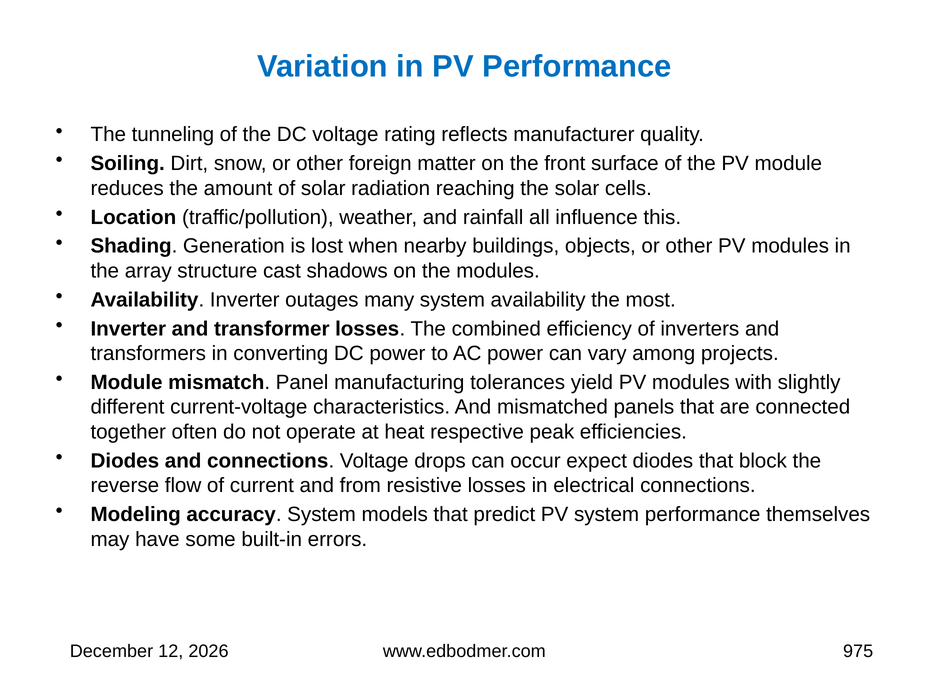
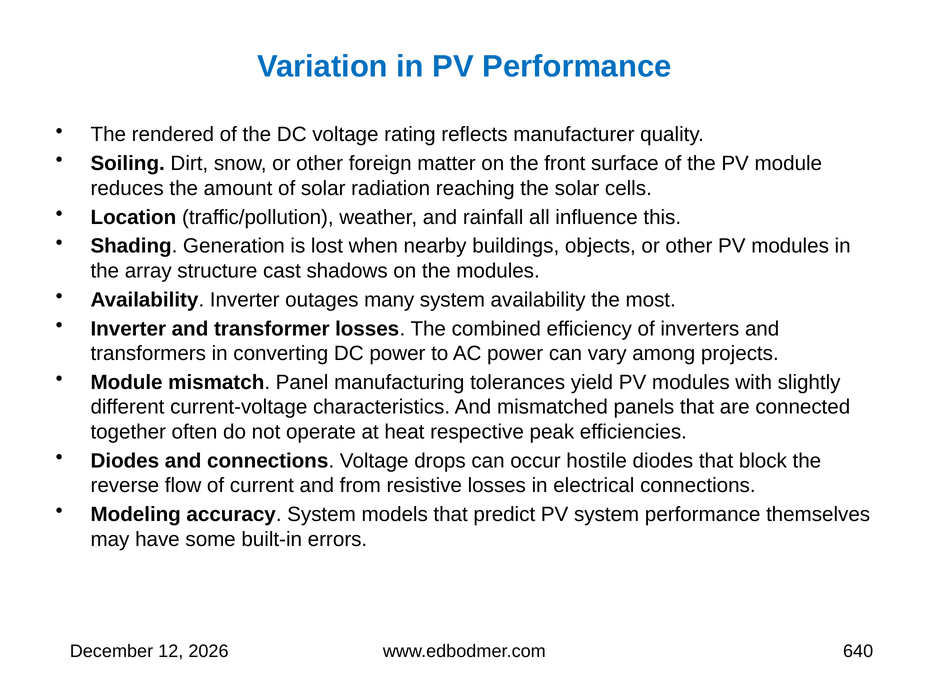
tunneling: tunneling -> rendered (173, 135)
expect: expect -> hostile (597, 461)
975: 975 -> 640 (858, 651)
